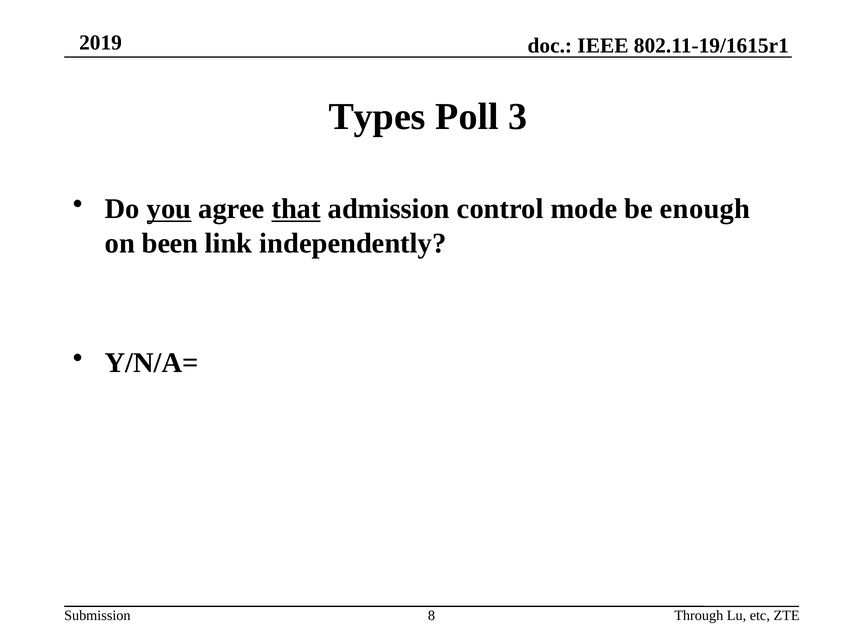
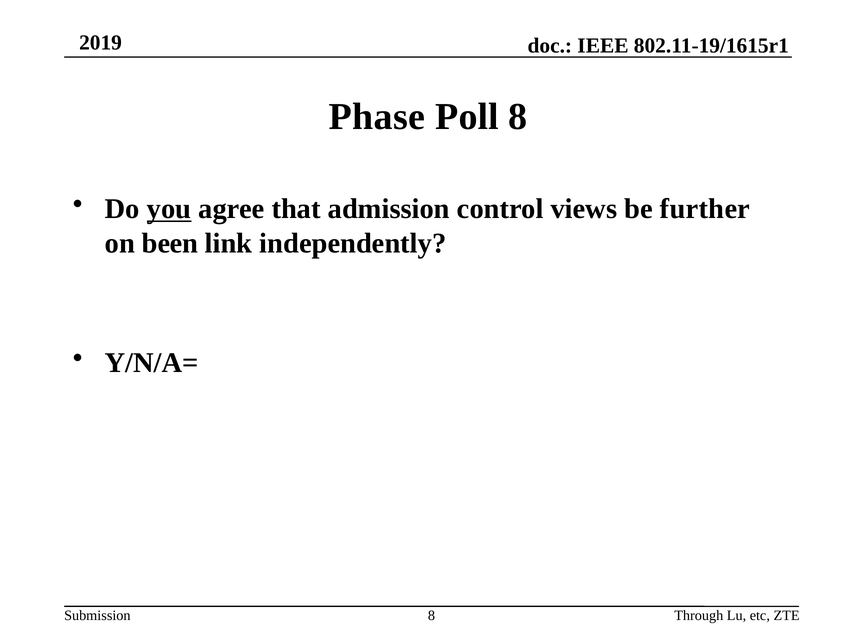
Types: Types -> Phase (377, 117)
Poll 3: 3 -> 8 (518, 117)
that underline: present -> none (296, 209)
mode: mode -> views (584, 209)
enough: enough -> further (705, 209)
